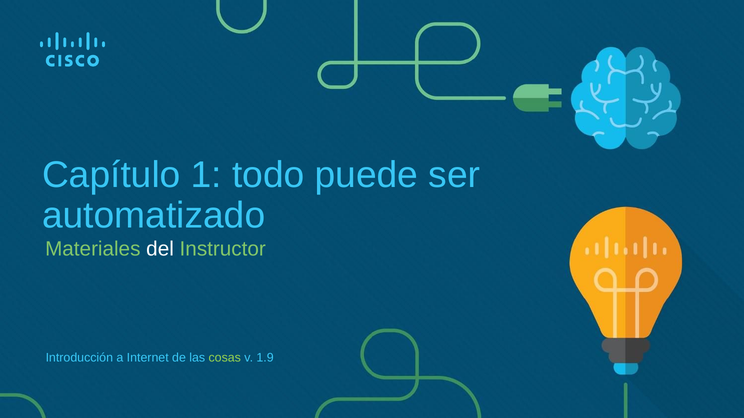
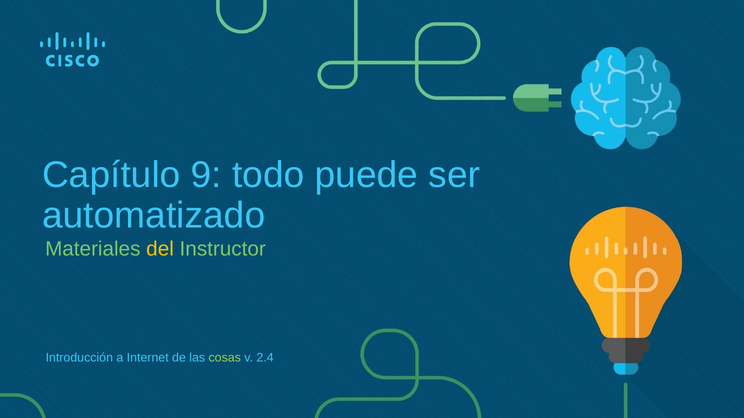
1: 1 -> 9 (206, 175)
del colour: white -> yellow (160, 249)
1.9: 1.9 -> 2.4 (265, 358)
